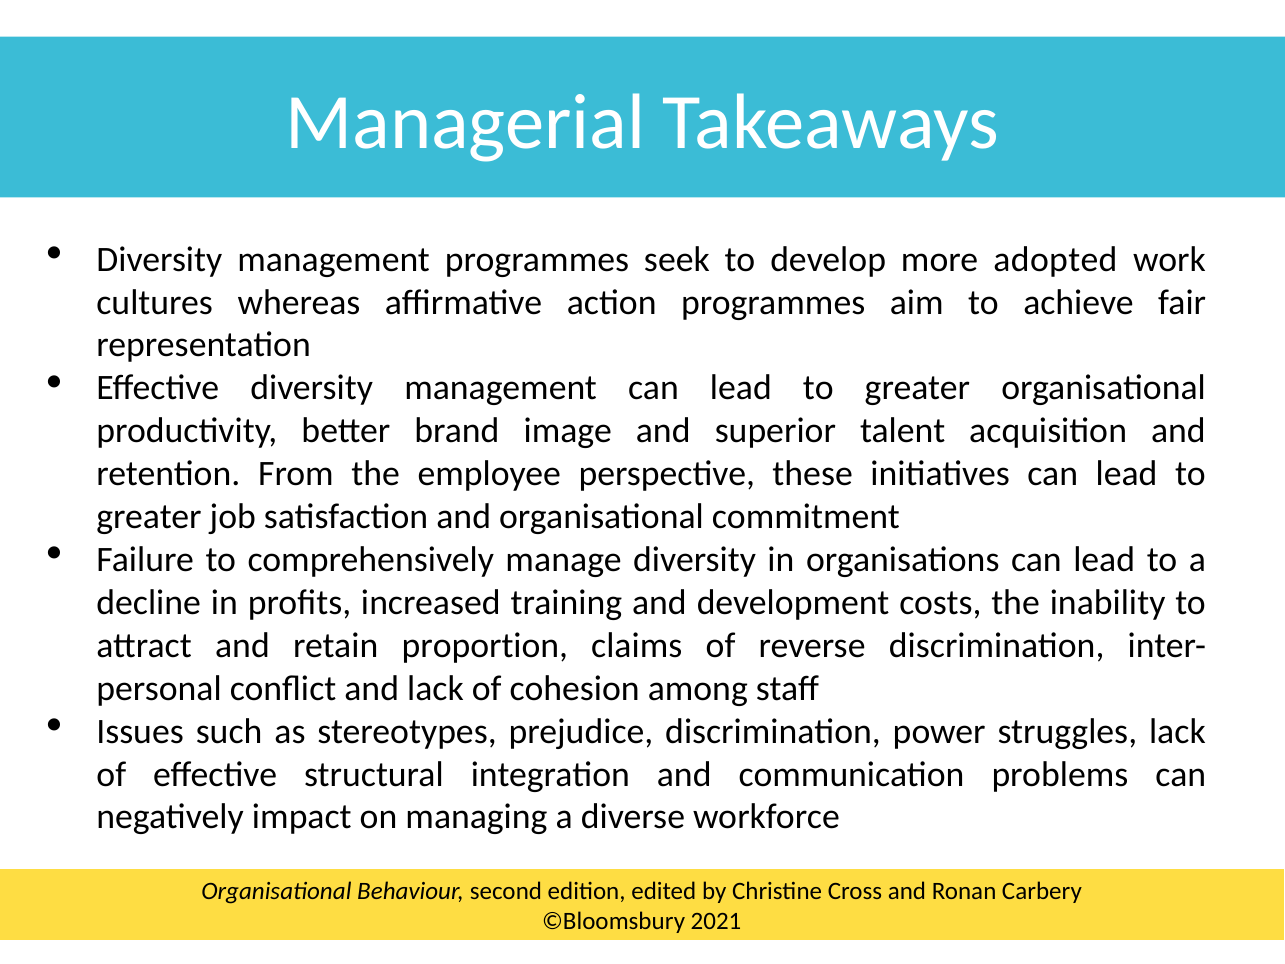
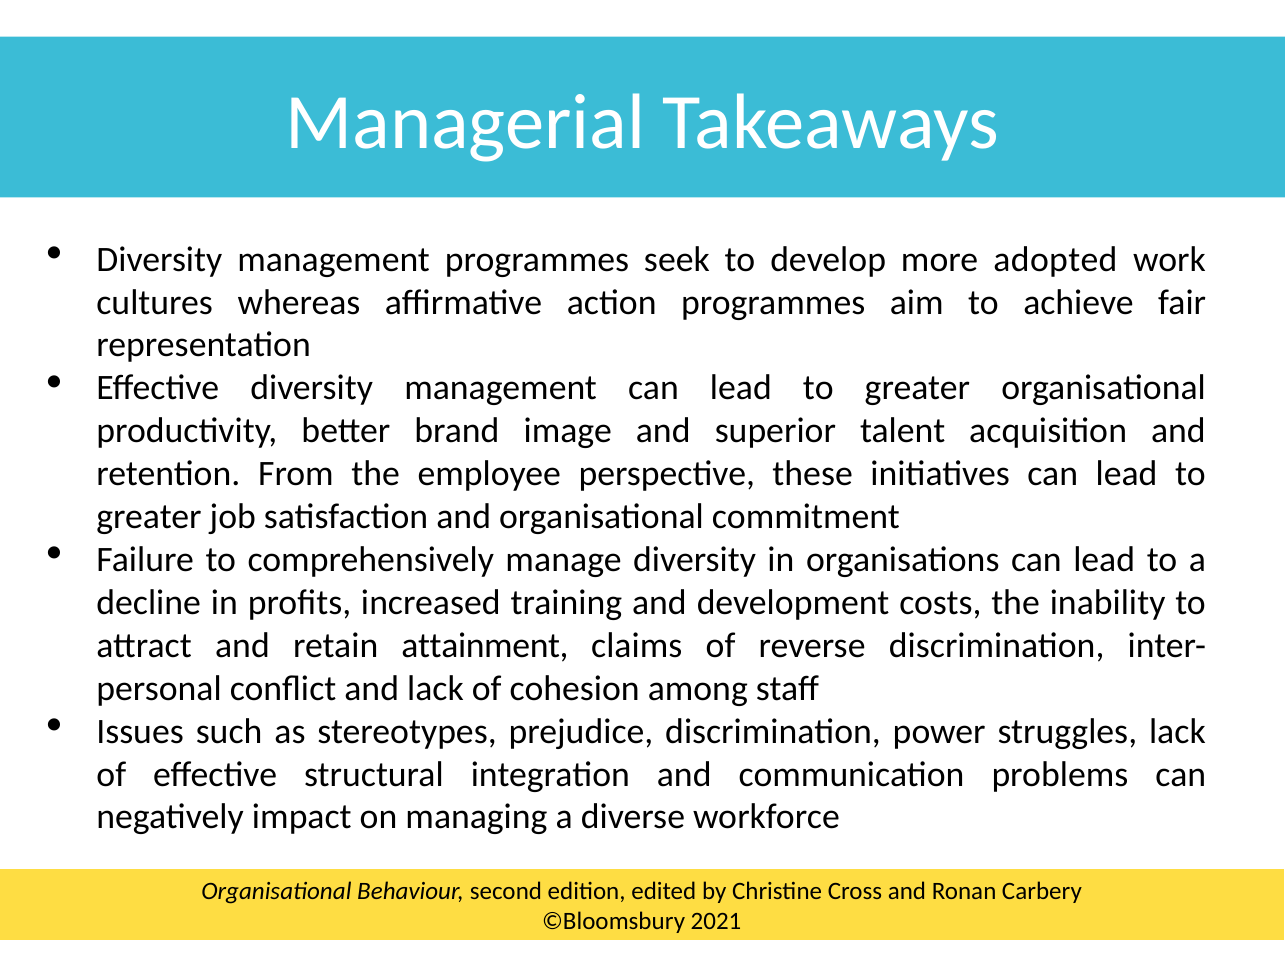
proportion: proportion -> attainment (485, 645)
